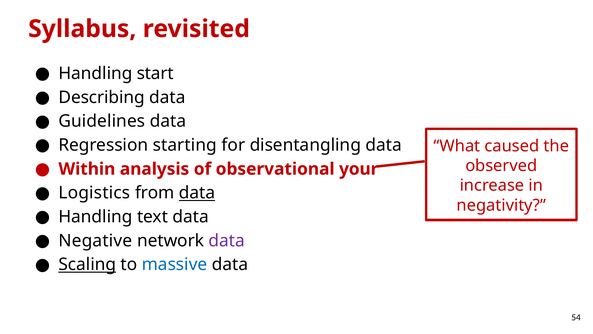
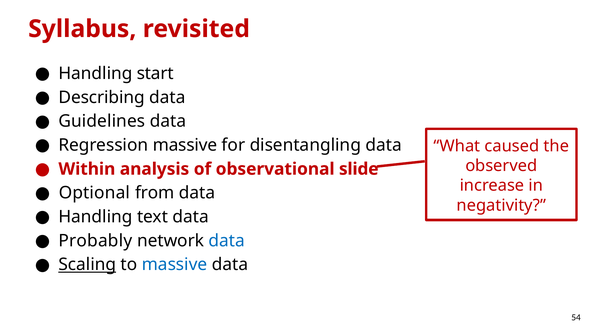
Regression starting: starting -> massive (185, 145)
your: your -> slide (359, 169)
Logistics: Logistics -> Optional (94, 193)
data underline: present -> none (197, 193)
Negative: Negative -> Probably (95, 240)
data colour: purple -> blue (227, 240)
